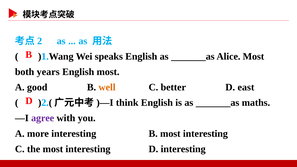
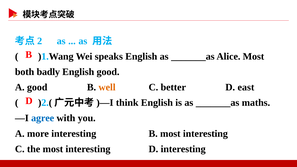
years: years -> badly (48, 72)
English most: most -> good (108, 72)
agree colour: purple -> blue (43, 118)
